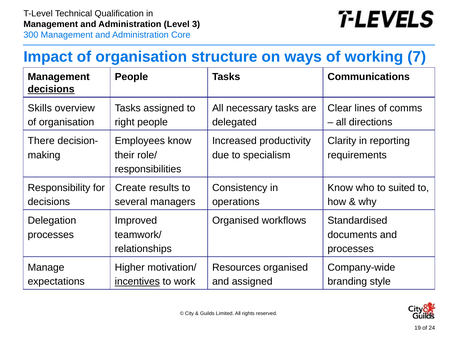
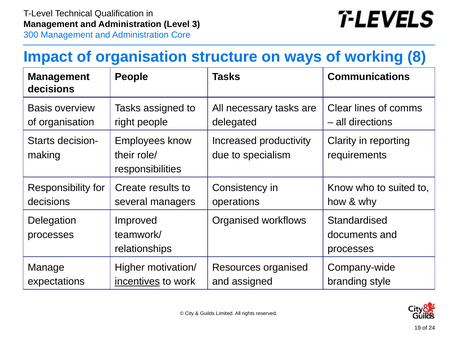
7: 7 -> 8 (417, 57)
decisions underline: present -> none (51, 89)
Skills: Skills -> Basis (40, 108)
There: There -> Starts (41, 141)
